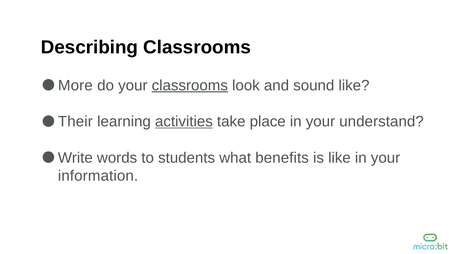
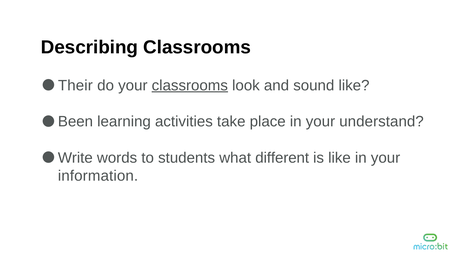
More: More -> Their (75, 86)
Their: Their -> Been (75, 122)
activities underline: present -> none (184, 122)
benefits: benefits -> different (282, 158)
